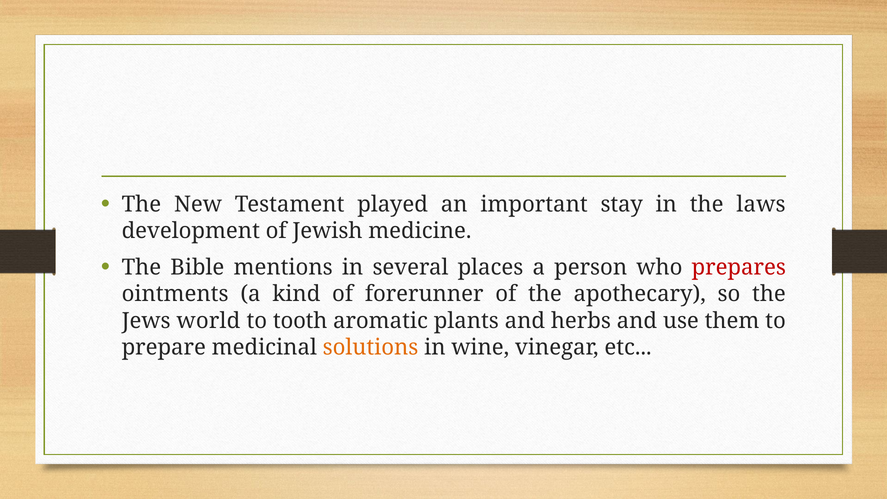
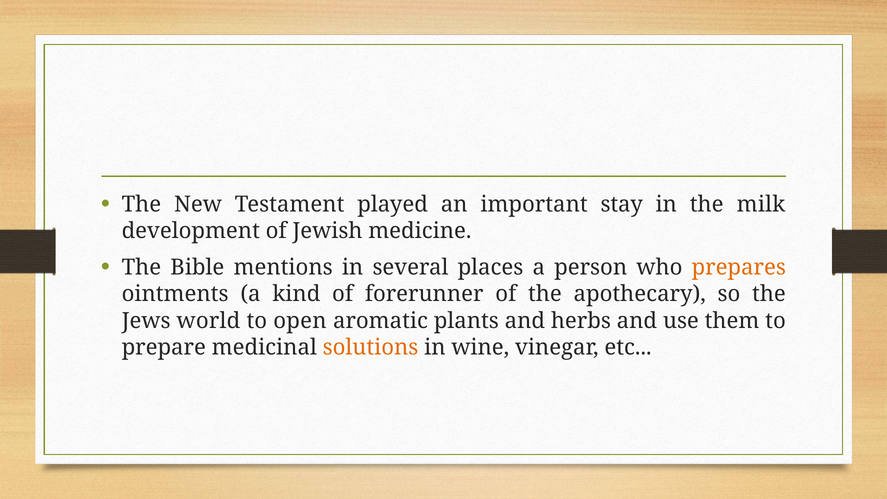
laws: laws -> milk (761, 204)
prepares colour: red -> orange (739, 267)
tooth: tooth -> open (300, 321)
